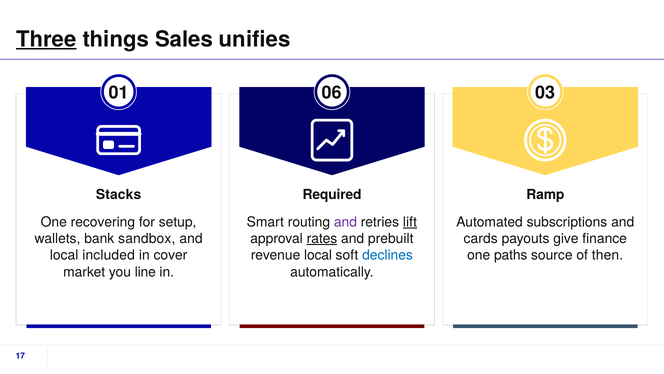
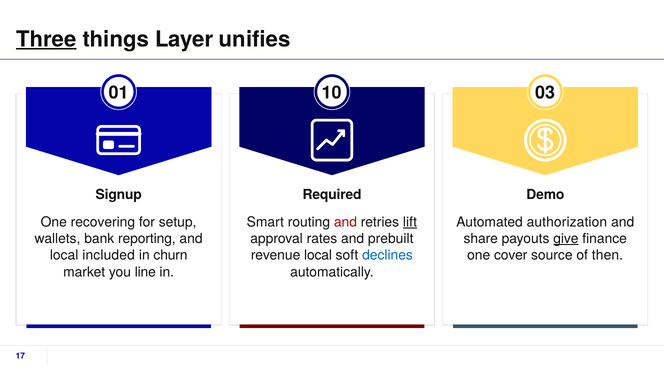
Sales: Sales -> Layer (184, 39)
06: 06 -> 10 (332, 93)
Stacks: Stacks -> Signup (119, 195)
Ramp: Ramp -> Demo (545, 195)
and colour: purple -> red (345, 222)
subscriptions: subscriptions -> authorization (567, 222)
sandbox: sandbox -> reporting (147, 238)
rates underline: present -> none (322, 238)
cards: cards -> share (481, 238)
give underline: none -> present (566, 238)
cover: cover -> churn (171, 255)
paths: paths -> cover (511, 255)
